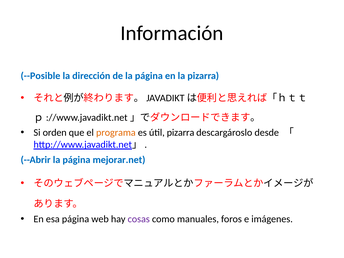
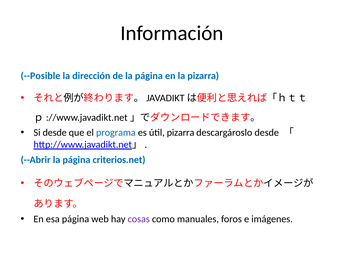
Si orden: orden -> desde (55, 133)
programa colour: orange -> blue (116, 133)
mejorar.net: mejorar.net -> criterios.net (119, 160)
